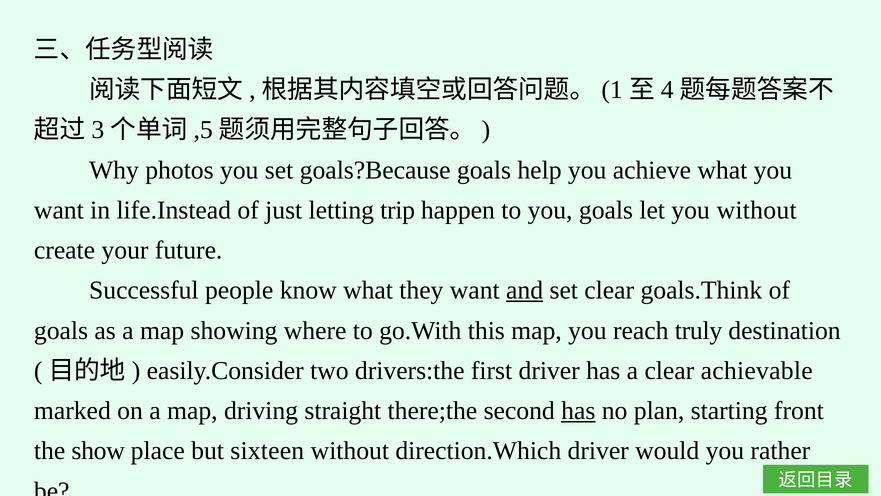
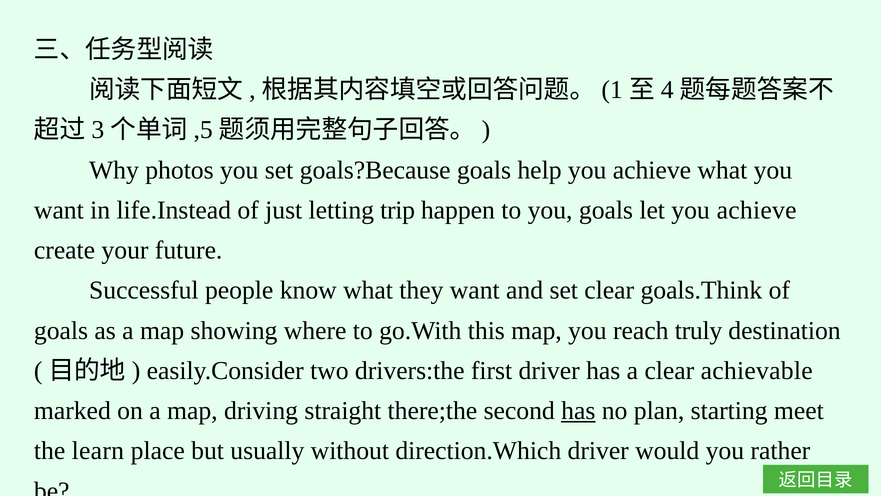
let you without: without -> achieve (757, 210)
and underline: present -> none (525, 290)
front: front -> meet (799, 410)
show: show -> learn (98, 451)
sixteen: sixteen -> usually (267, 451)
